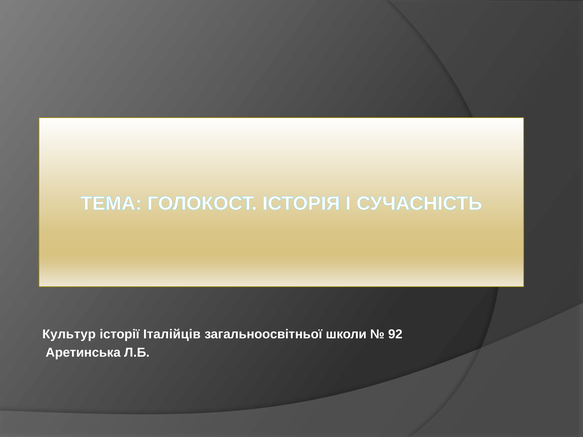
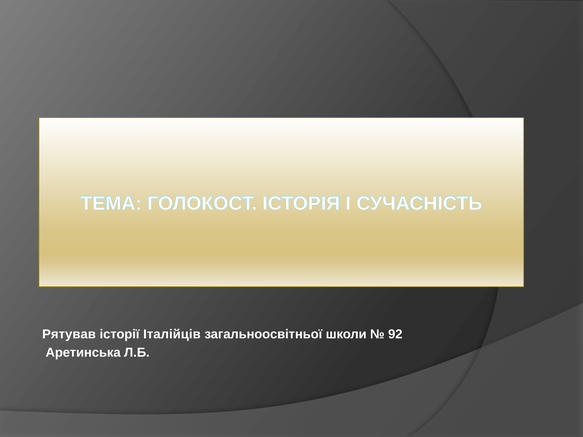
Культур: Культур -> Рятував (69, 335)
